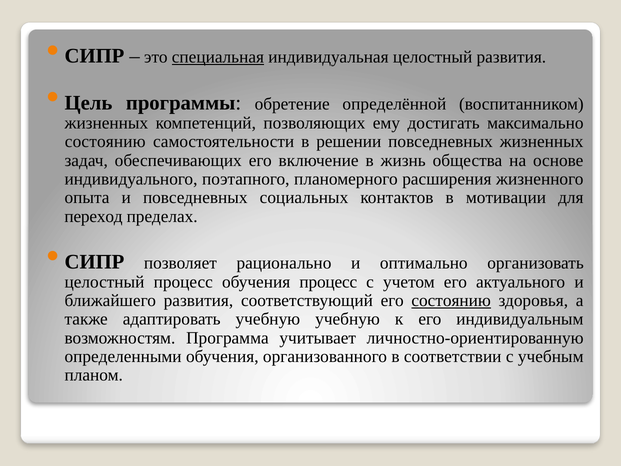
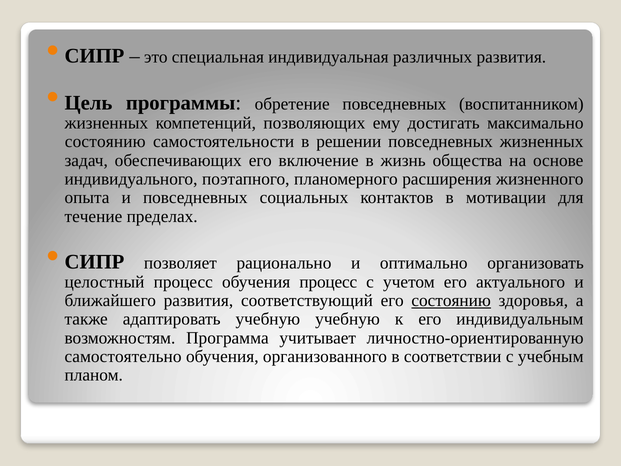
специальная underline: present -> none (218, 57)
индивидуальная целостный: целостный -> различных (433, 57)
обретение определённой: определённой -> повседневных (394, 104)
переход: переход -> течение (93, 216)
определенными: определенными -> самостоятельно (123, 356)
